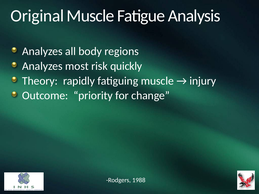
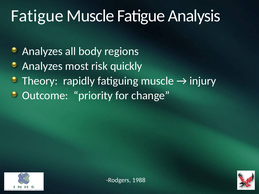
Original: Original -> Fatigue (37, 16)
